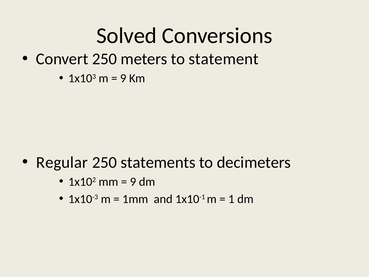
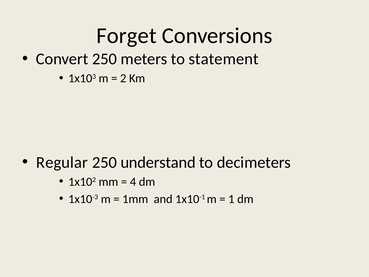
Solved: Solved -> Forget (126, 36)
9: 9 -> 2 (123, 78)
statements: statements -> understand (158, 162)
9: 9 -> 4 (133, 182)
